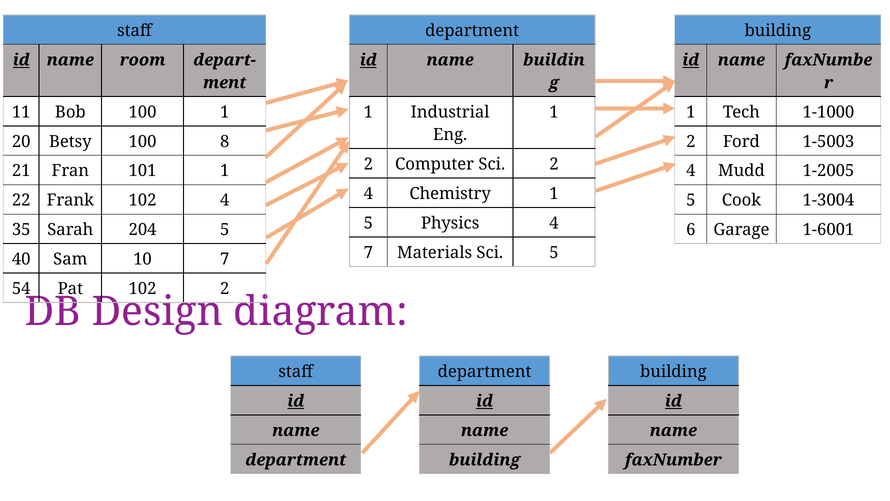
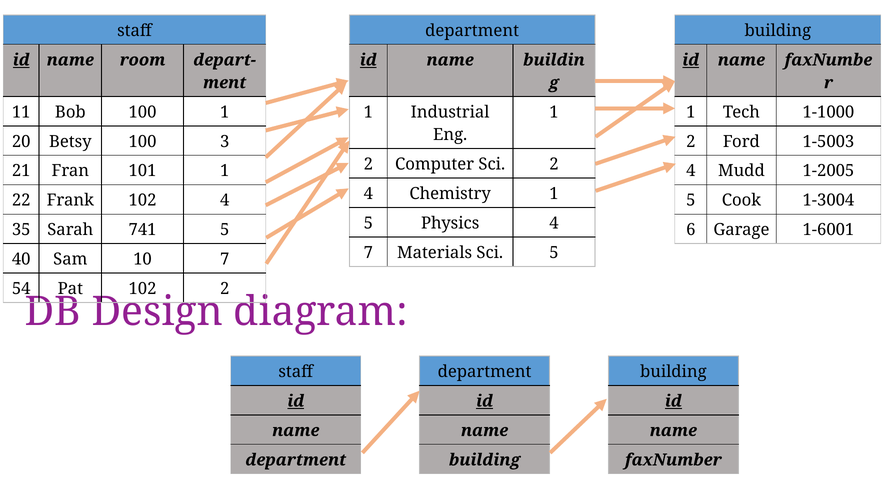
8: 8 -> 3 (225, 141)
204: 204 -> 741 (143, 230)
